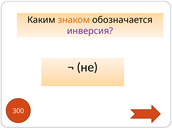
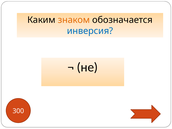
инверсия colour: purple -> blue (90, 31)
